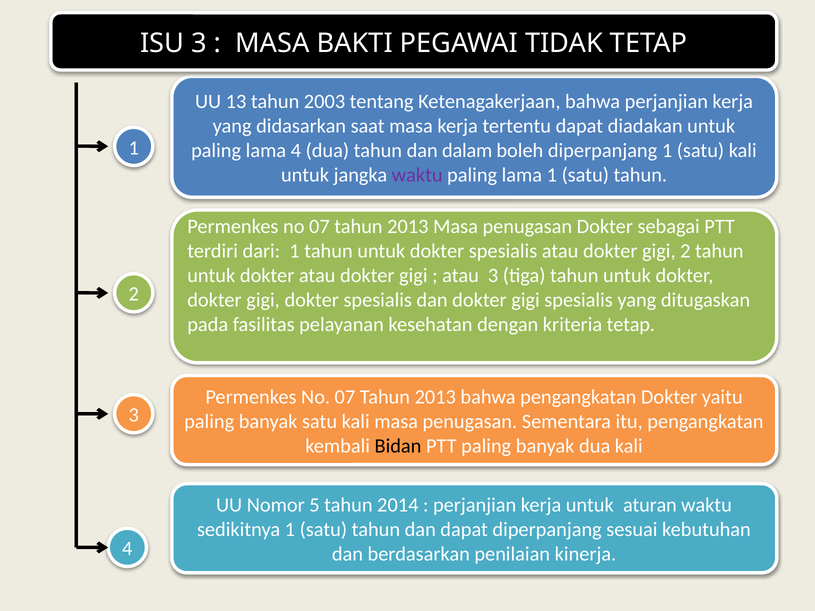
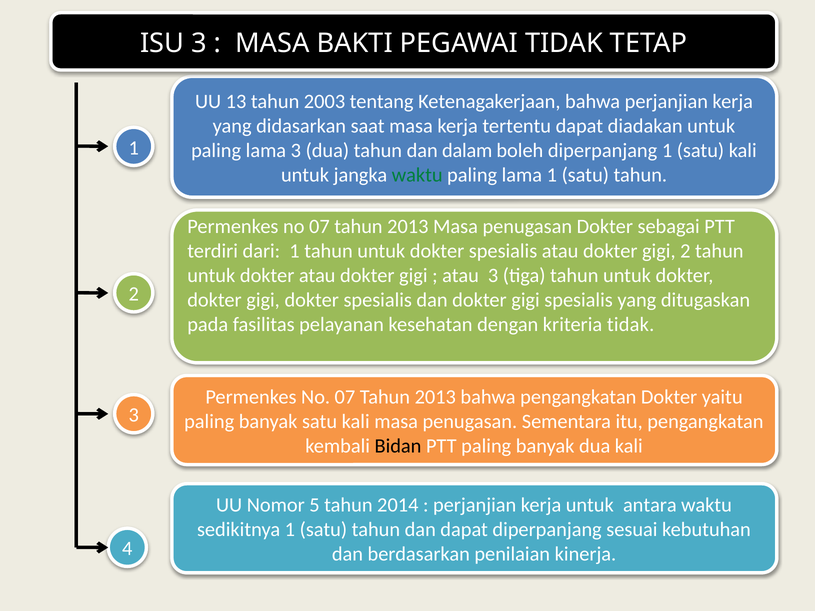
lama 4: 4 -> 3 (296, 150)
waktu colour: purple -> green (417, 175)
kriteria tetap: tetap -> tidak (631, 325)
aturan: aturan -> antara (650, 505)
